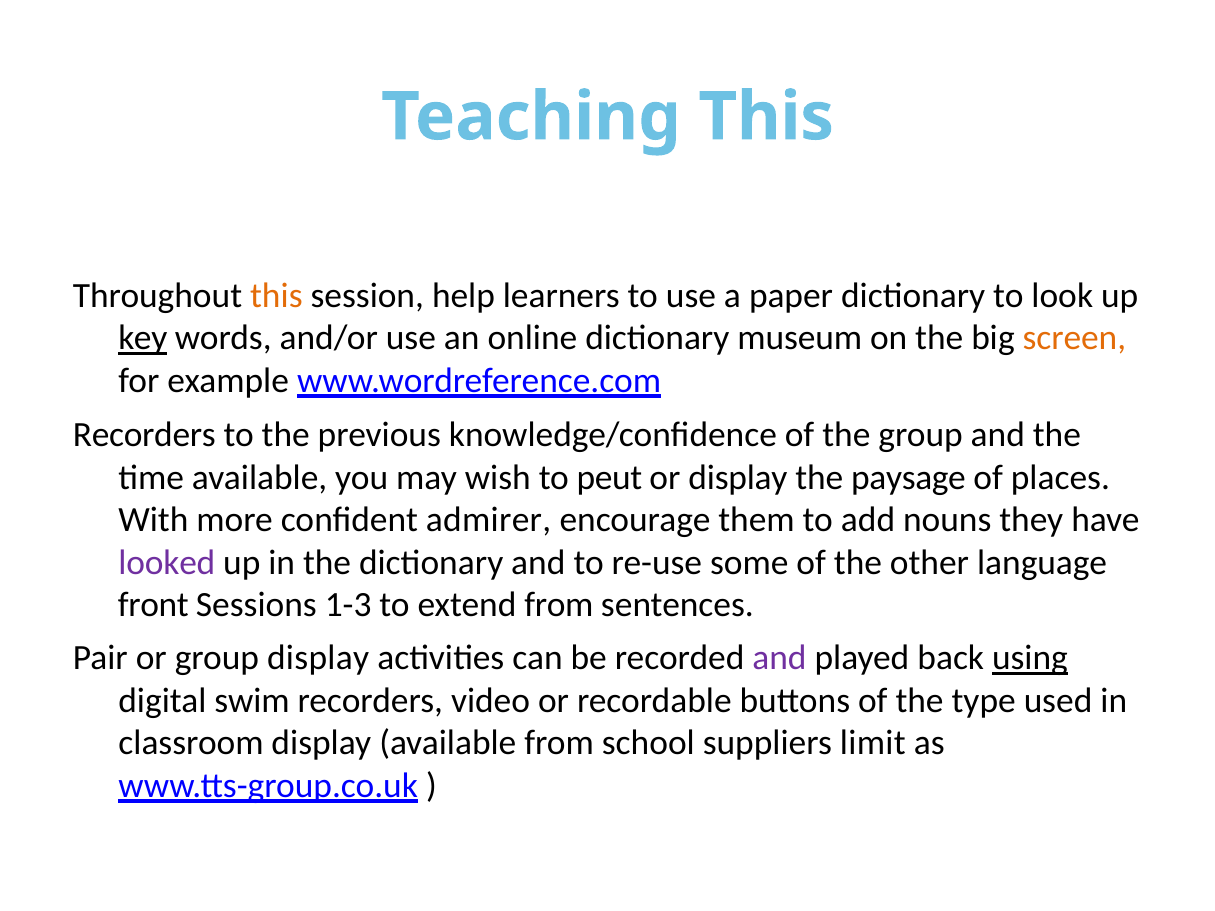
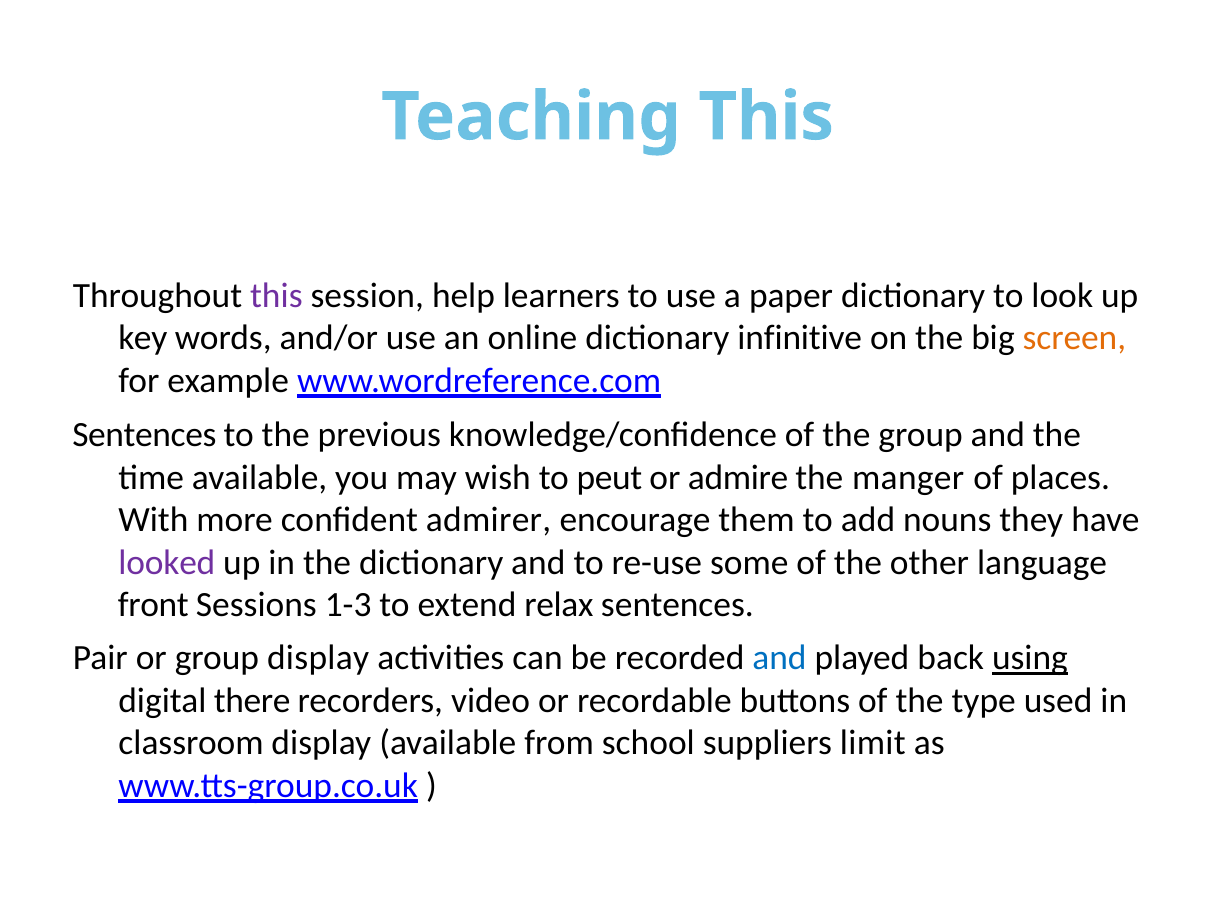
this colour: orange -> purple (276, 296)
key underline: present -> none (143, 338)
museum: museum -> infinitive (800, 338)
Recorders: Recorders -> Sentences (144, 435)
or display: display -> admire (738, 478)
paysage: paysage -> manger (908, 478)
extend from: from -> relax (559, 605)
and colour: purple -> blue (779, 658)
swim: swim -> there (252, 701)
